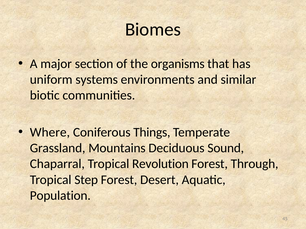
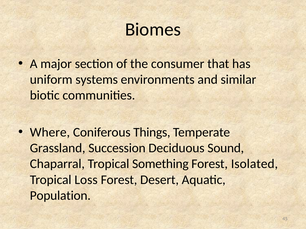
organisms: organisms -> consumer (178, 64)
Mountains: Mountains -> Succession (117, 148)
Revolution: Revolution -> Something (160, 164)
Through: Through -> Isolated (254, 164)
Step: Step -> Loss (86, 180)
